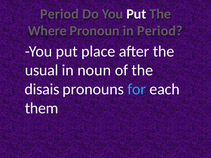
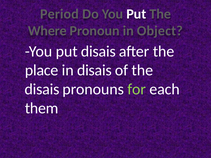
in Period: Period -> Object (160, 31)
put place: place -> disais (98, 51)
usual: usual -> place (42, 70)
in noun: noun -> disais (94, 70)
for colour: light blue -> light green (137, 89)
